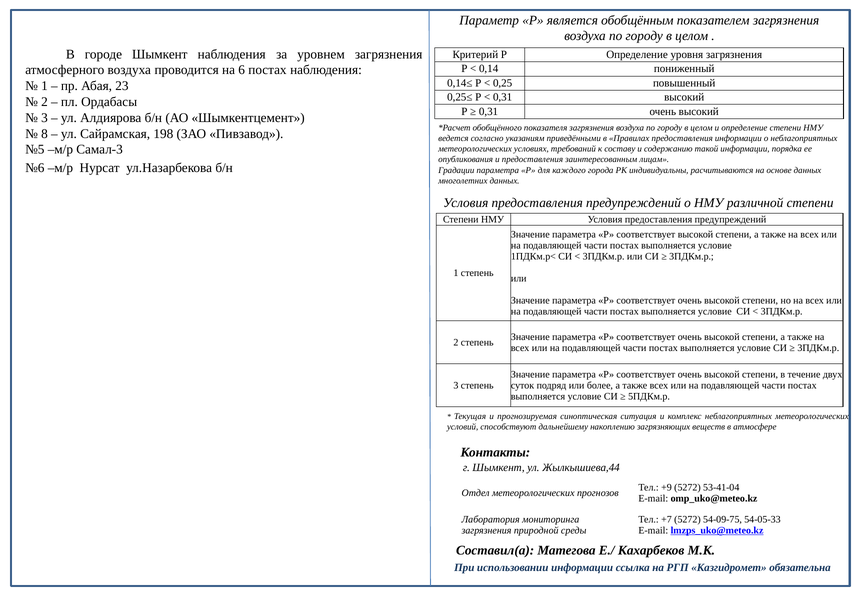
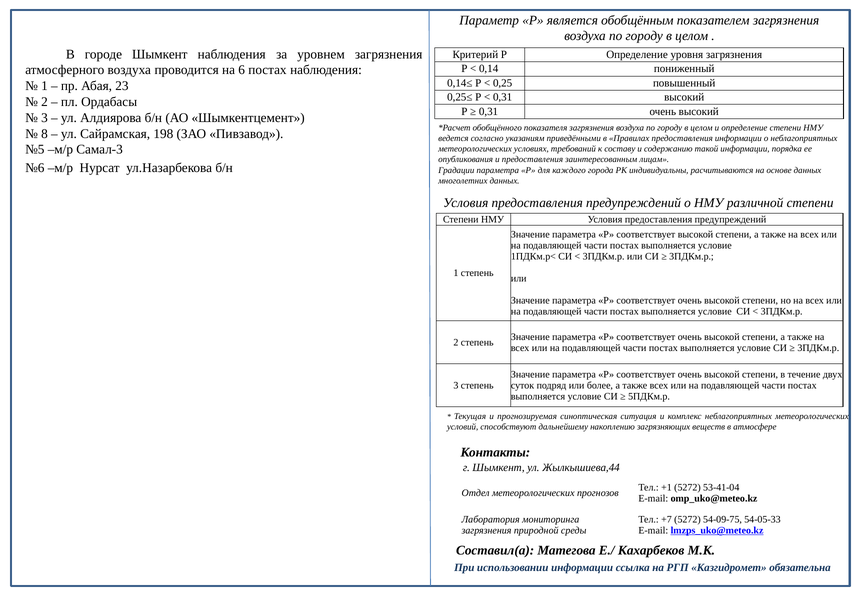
+9: +9 -> +1 (666, 487)
